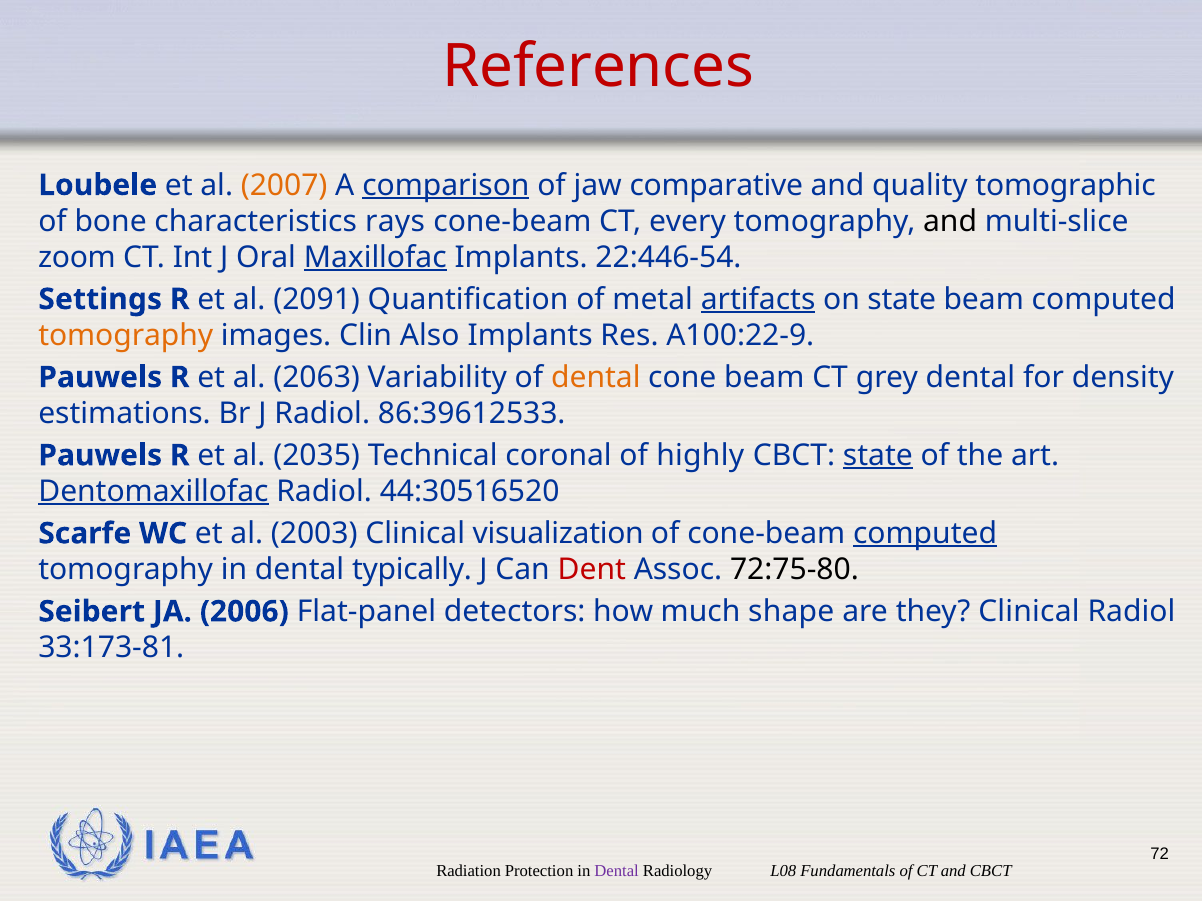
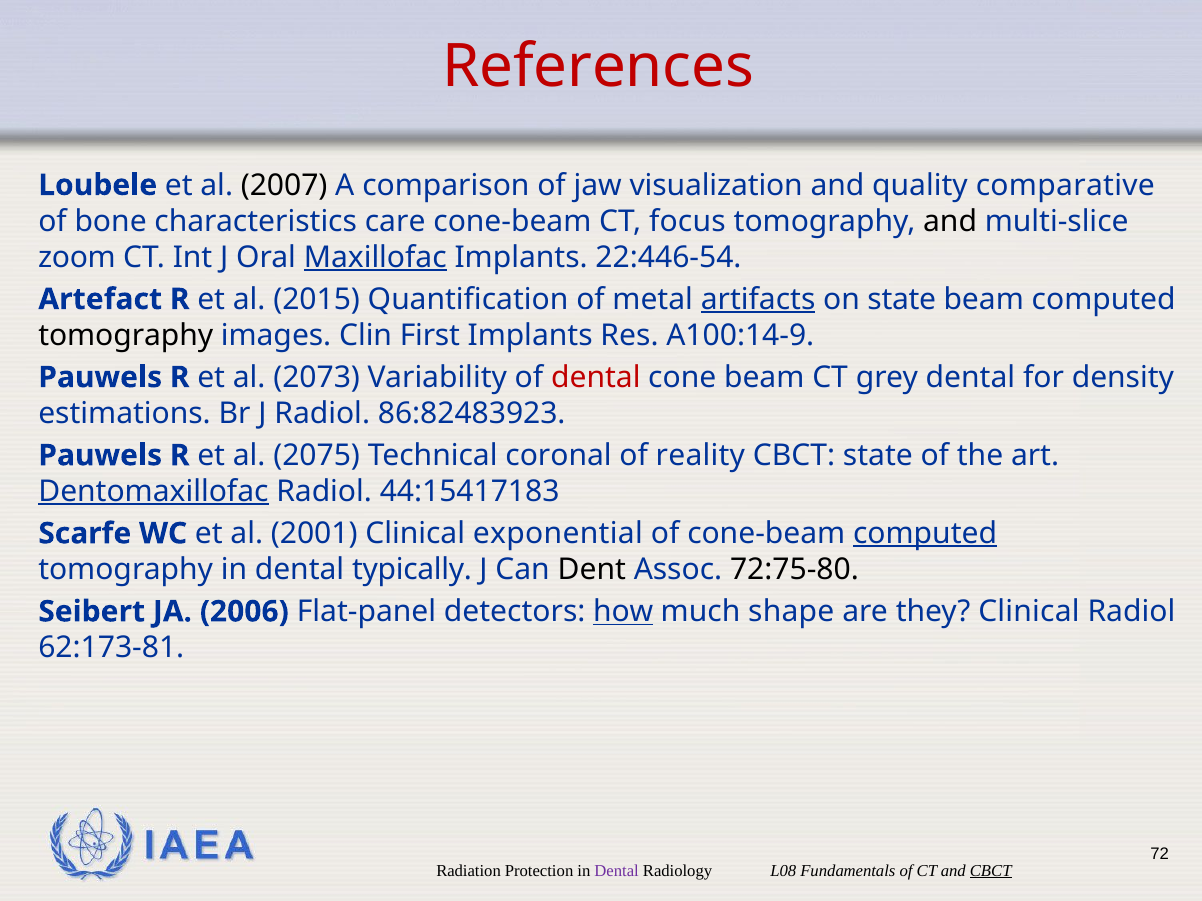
2007 colour: orange -> black (284, 185)
comparison underline: present -> none (446, 185)
comparative: comparative -> visualization (716, 185)
tomographic: tomographic -> comparative (1065, 185)
rays: rays -> care (395, 221)
every: every -> focus (687, 221)
Settings: Settings -> Artefact (100, 299)
2091: 2091 -> 2015 (317, 299)
tomography colour: orange -> black (126, 335)
Also: Also -> First (430, 335)
A100:22-9: A100:22-9 -> A100:14-9 (740, 335)
2063: 2063 -> 2073 (317, 378)
dental colour: orange -> red (596, 378)
86:39612533: 86:39612533 -> 86:82483923 (472, 414)
2035: 2035 -> 2075 (317, 456)
highly: highly -> reality (700, 456)
state underline: present -> none (878, 456)
44:30516520: 44:30516520 -> 44:15417183 (470, 492)
2003: 2003 -> 2001 (314, 534)
visualization: visualization -> exponential (558, 534)
Dent colour: red -> black (592, 570)
how underline: none -> present (623, 612)
33:173-81: 33:173-81 -> 62:173-81 (111, 648)
CBCT underline: none -> present (991, 871)
